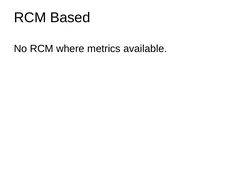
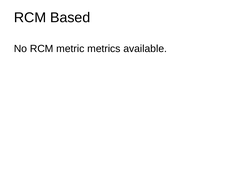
where: where -> metric (70, 49)
